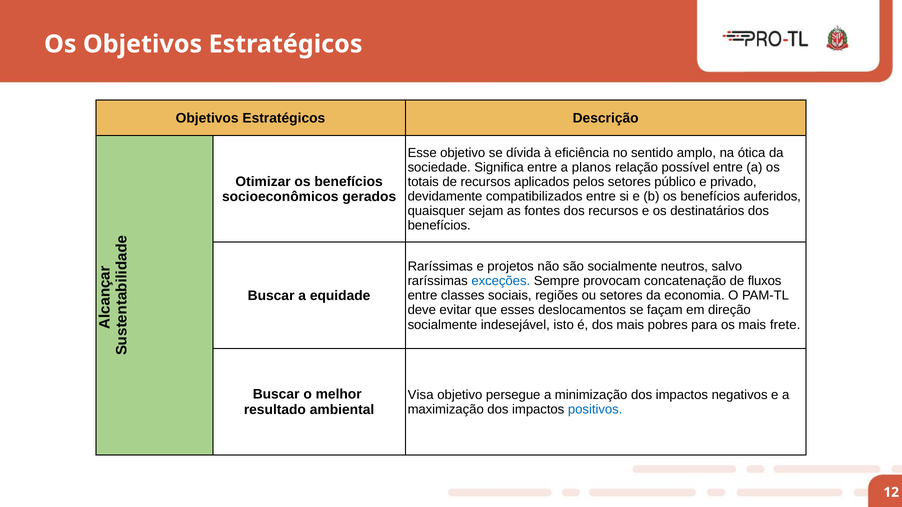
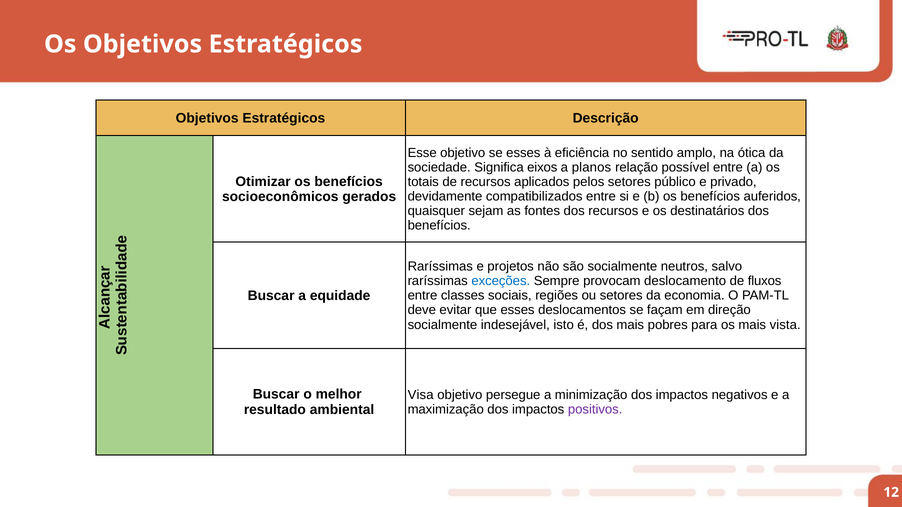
se dívida: dívida -> esses (523, 153)
Significa entre: entre -> eixos (542, 167)
concatenação: concatenação -> deslocamento (685, 281)
frete: frete -> vista (785, 325)
positivos colour: blue -> purple (595, 410)
